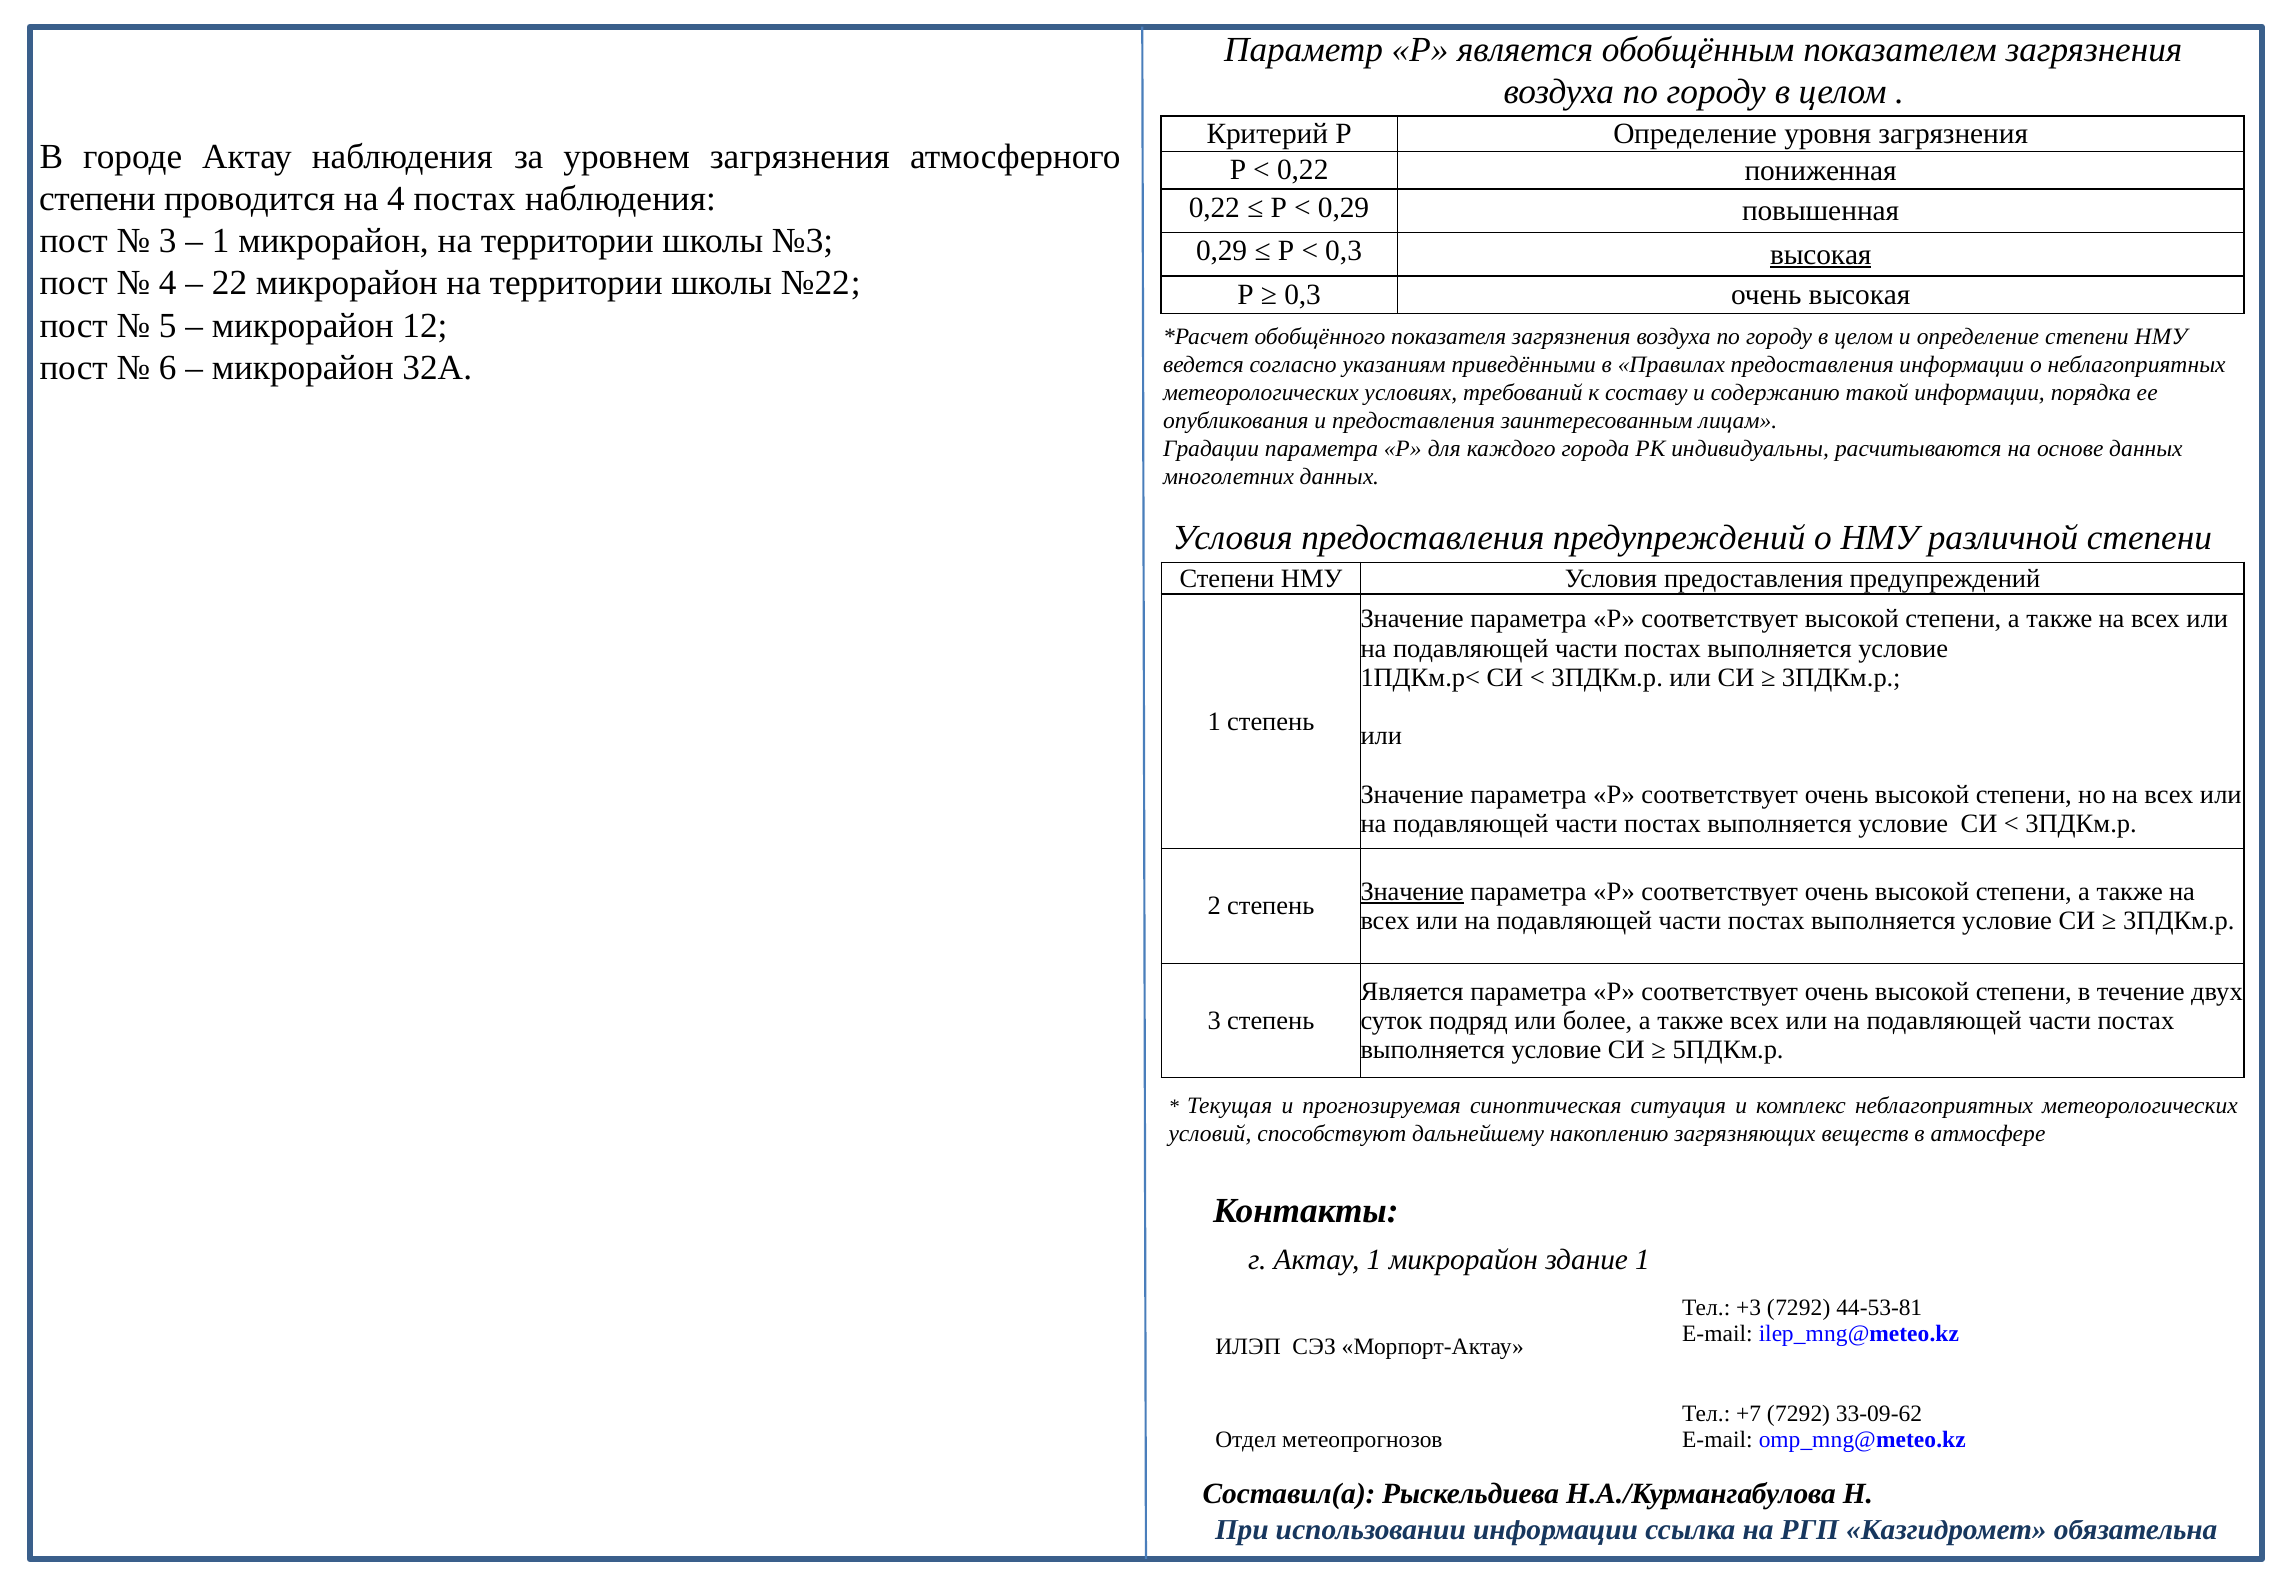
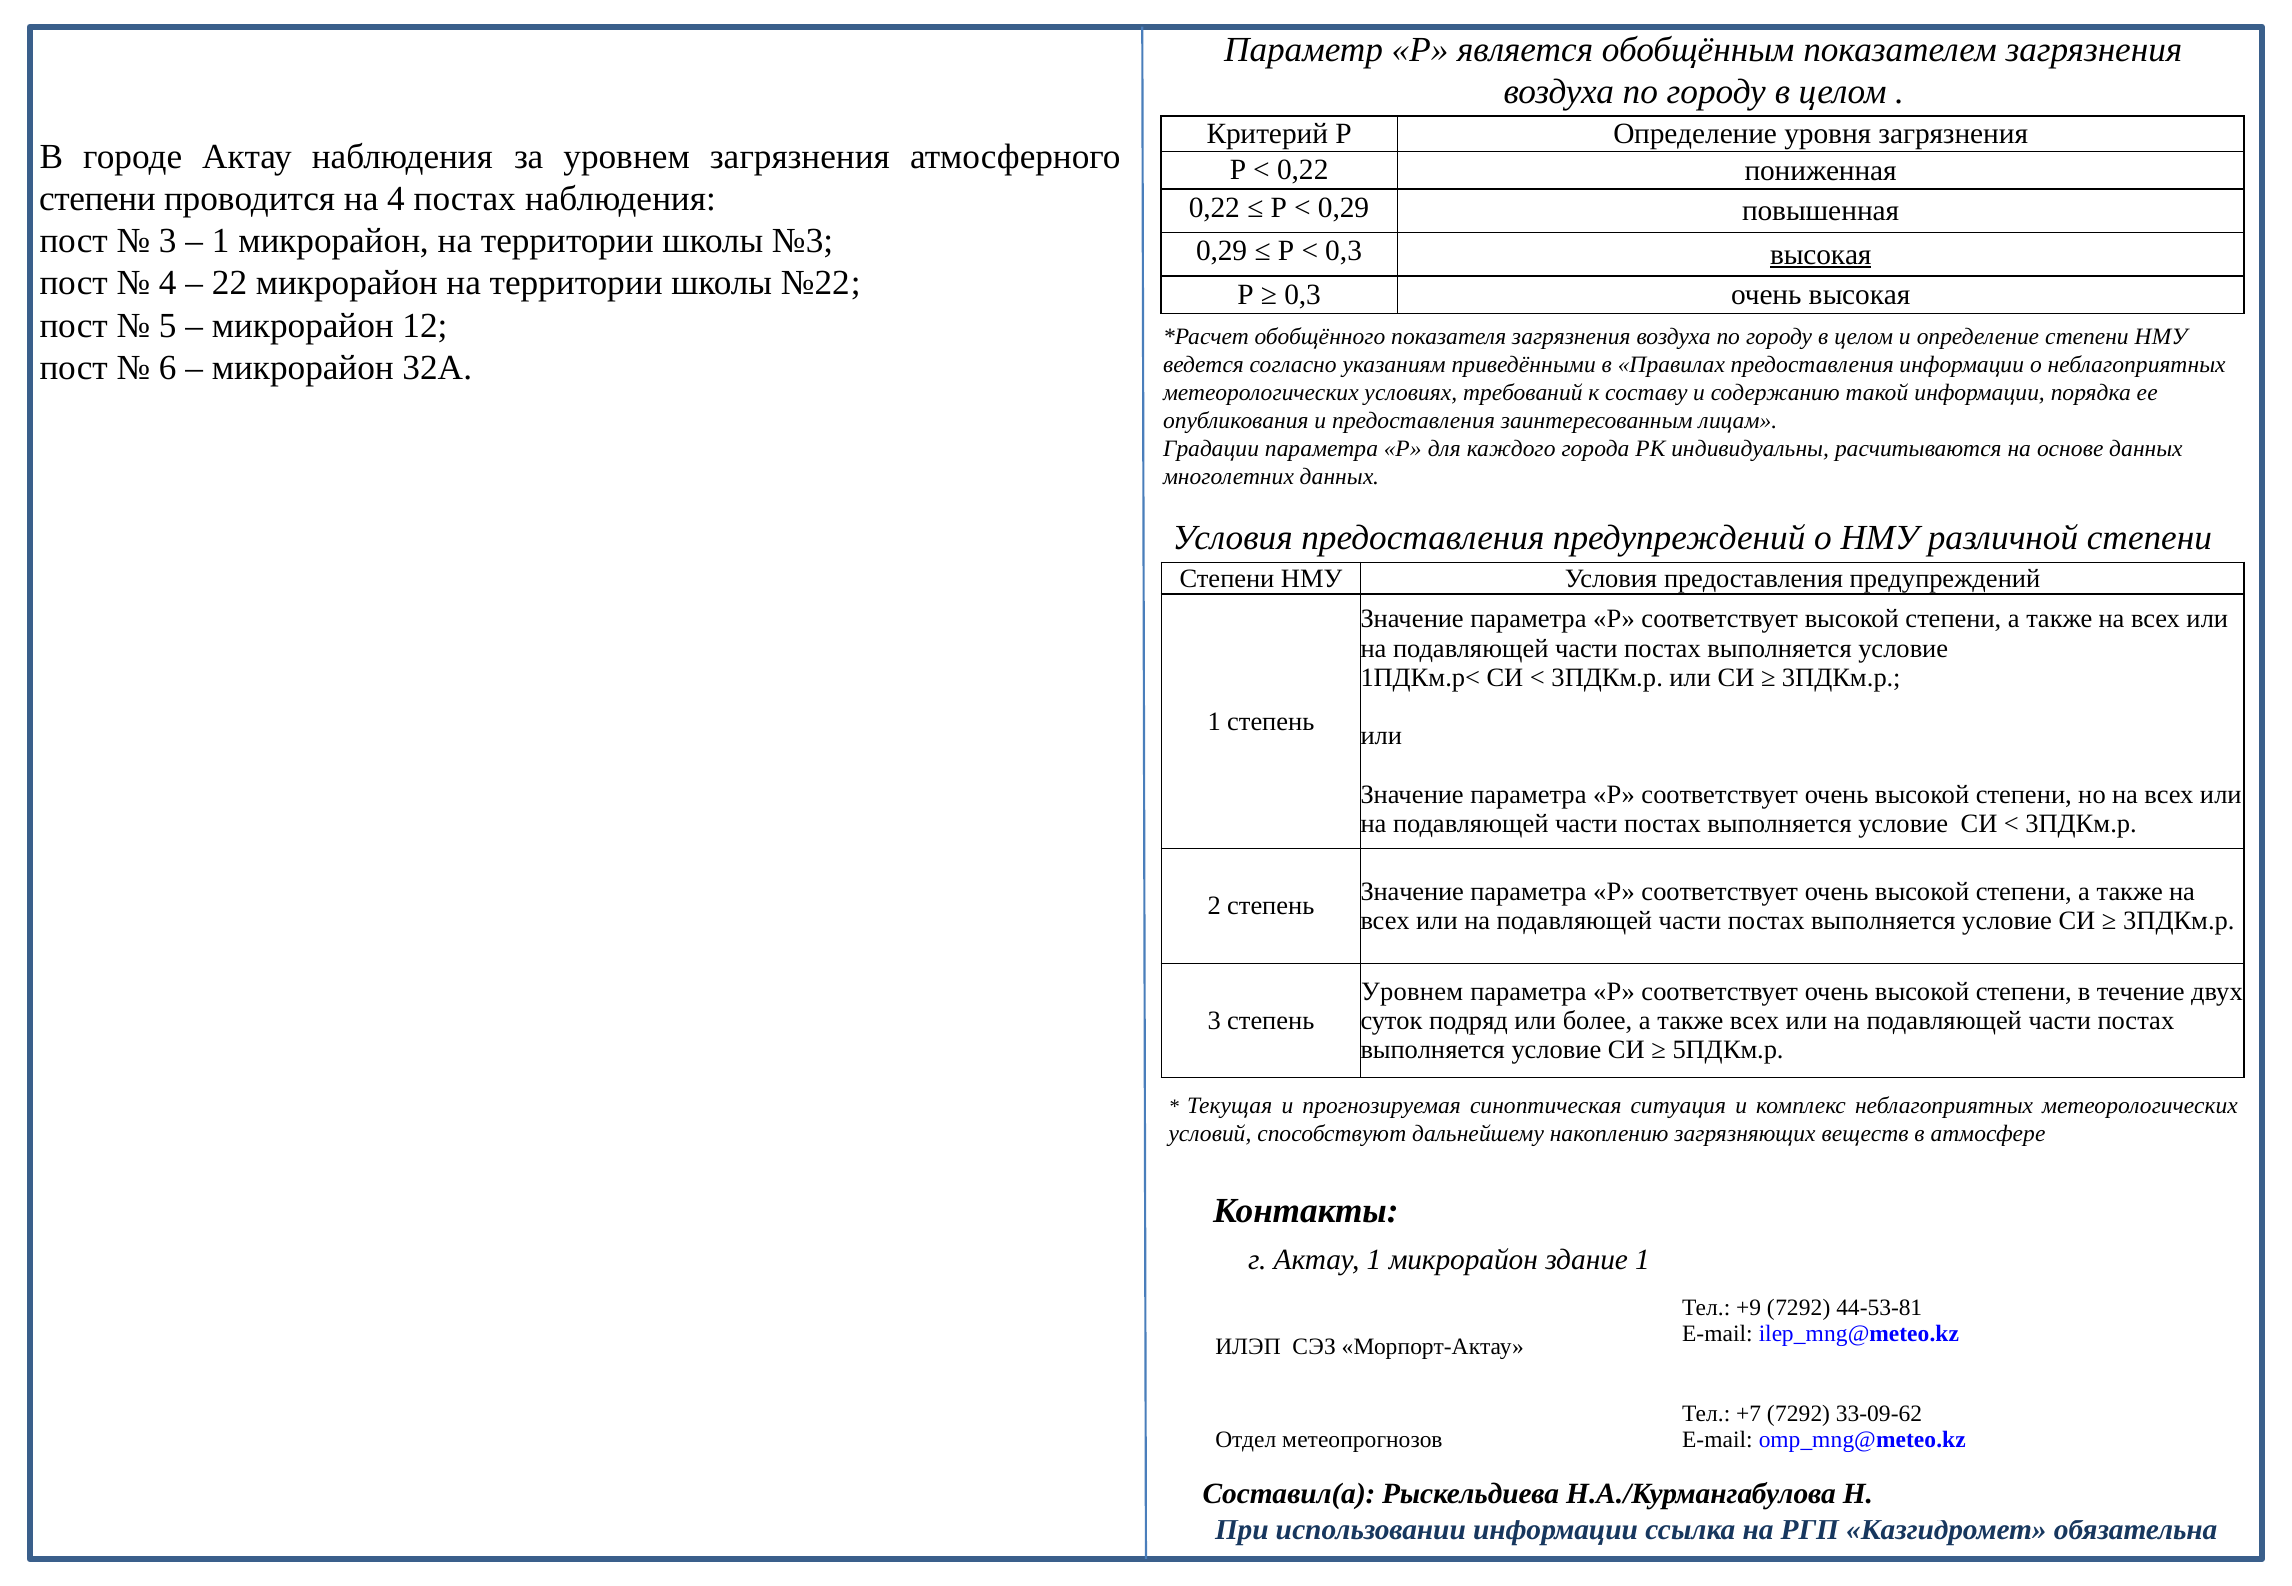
Значение underline: present -> none (1412, 892)
Является: Является -> Уровнем (1412, 992)
+3: +3 -> +9 (1749, 1308)
